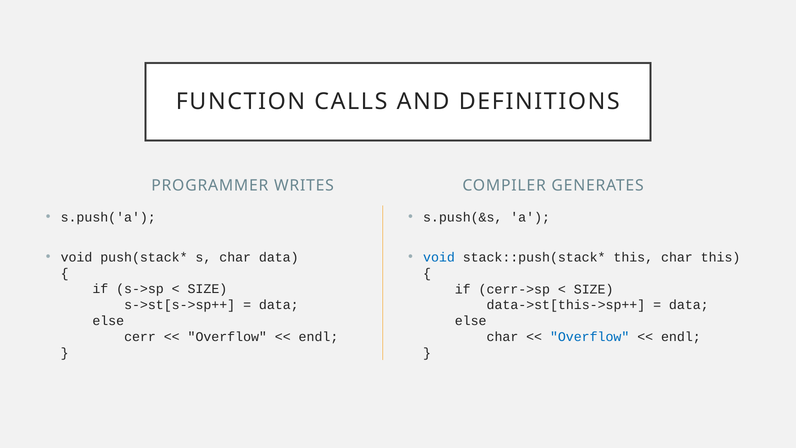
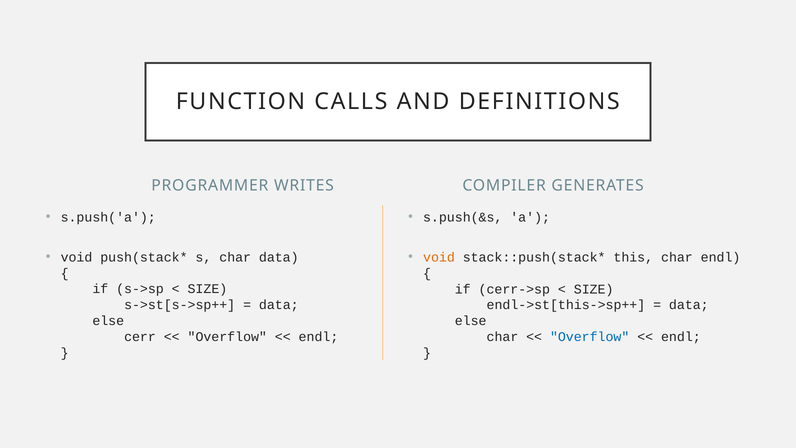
void colour: blue -> orange (439, 257)
char this: this -> endl (721, 257)
data->st[this->sp++: data->st[this->sp++ -> endl->st[this->sp++ (566, 305)
